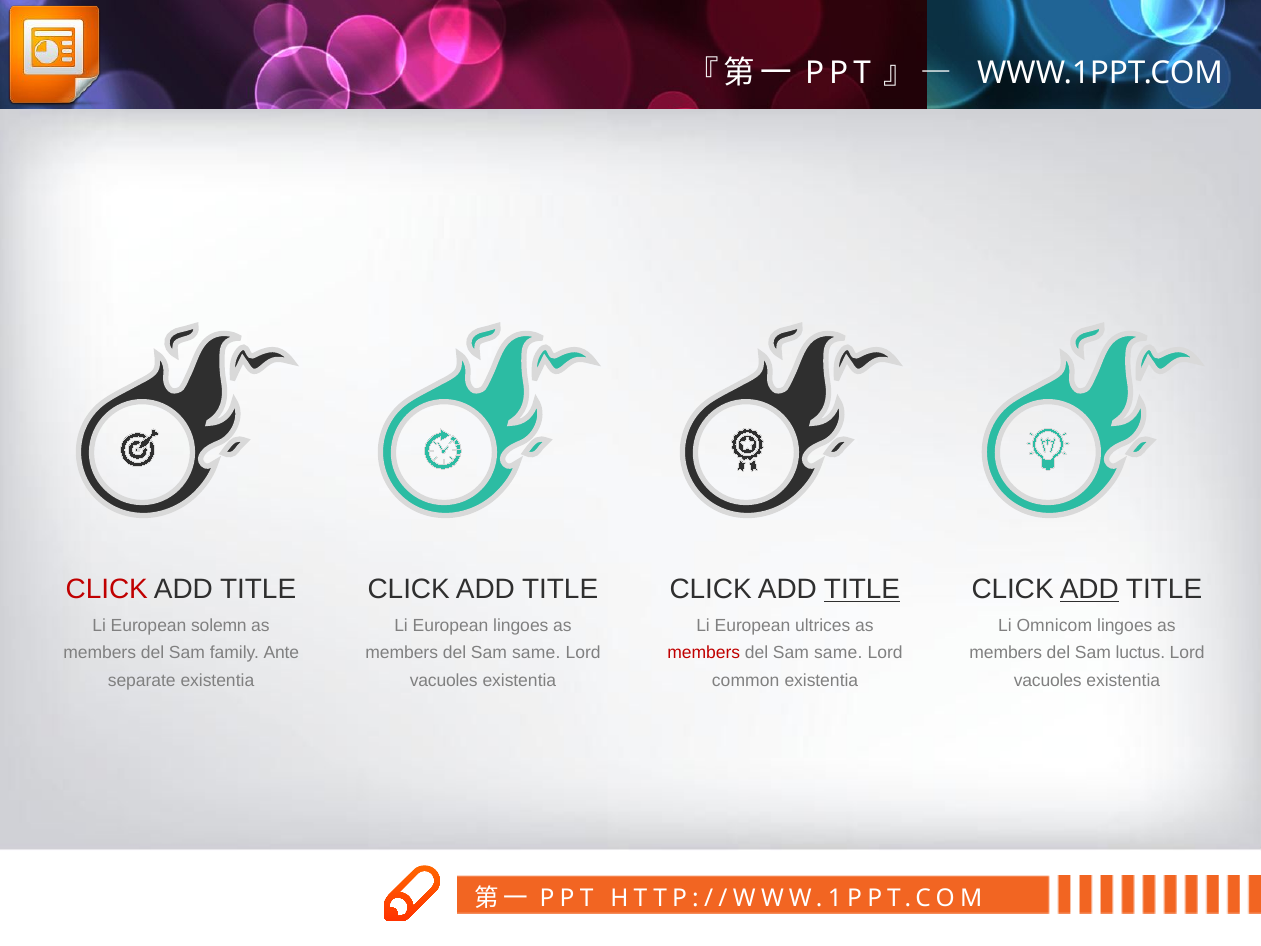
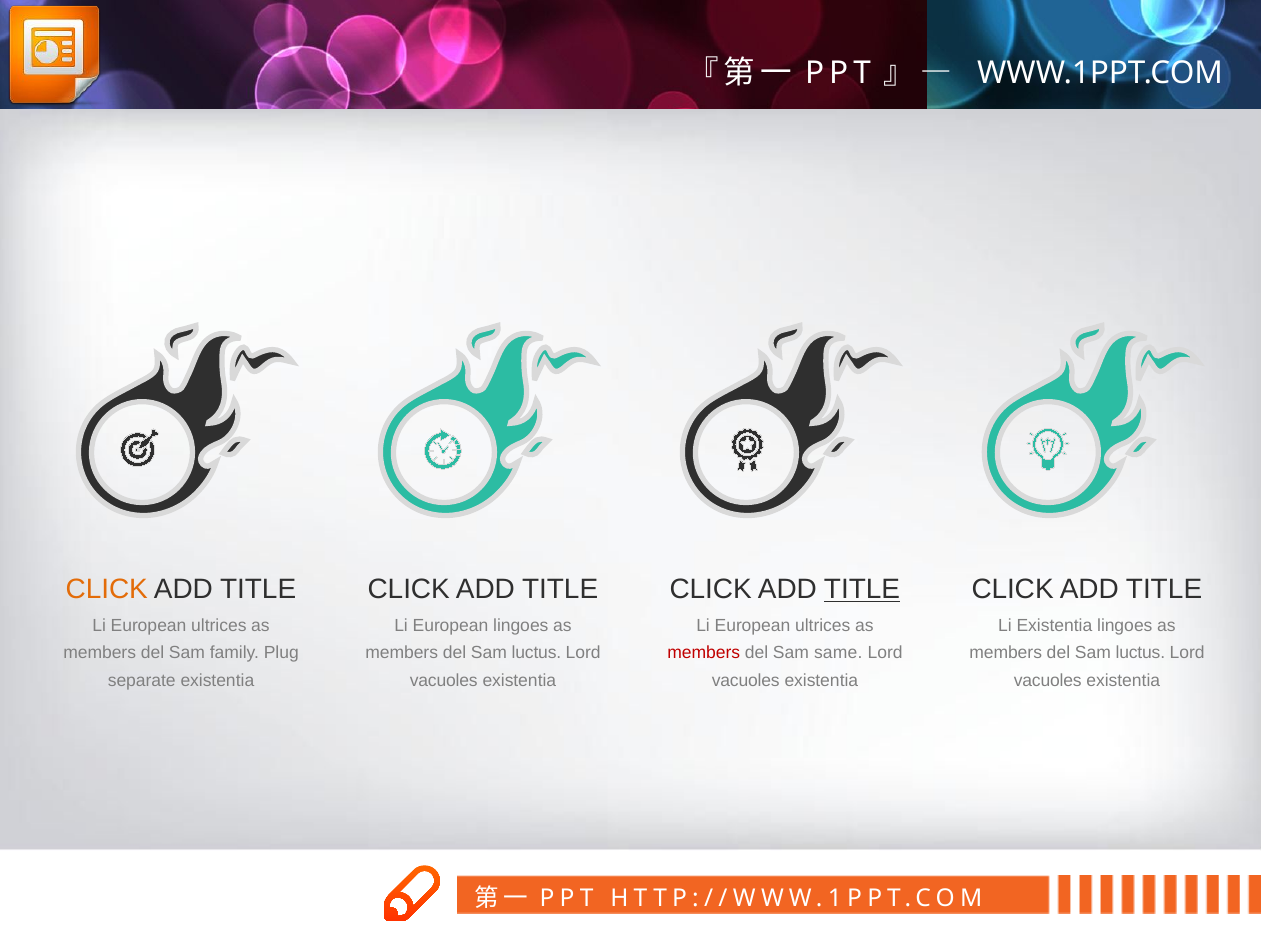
CLICK colour: red -> orange (107, 589)
ADD underline: present -> none (1089, 589)
solemn: solemn -> ultrices (219, 625)
Li Omnicom: Omnicom -> Existentia (1054, 625)
Ante: Ante -> Plug (281, 653)
same: same -> luctus (536, 653)
common: common -> vacuoles (746, 680)
